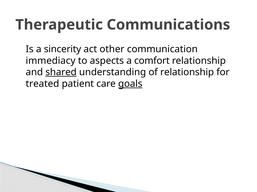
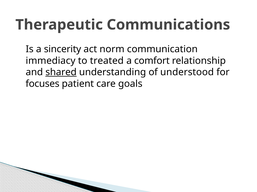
other: other -> norm (112, 49)
aspects: aspects -> treated (107, 61)
of relationship: relationship -> understood (187, 73)
treated: treated -> focuses (43, 84)
goals underline: present -> none (130, 84)
